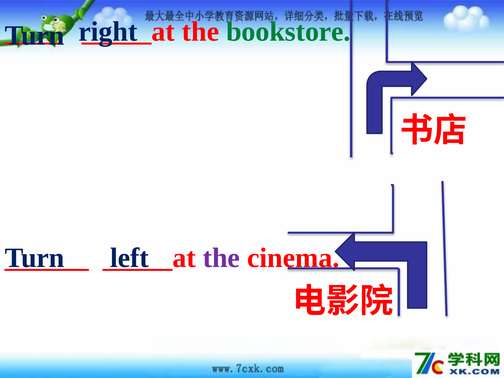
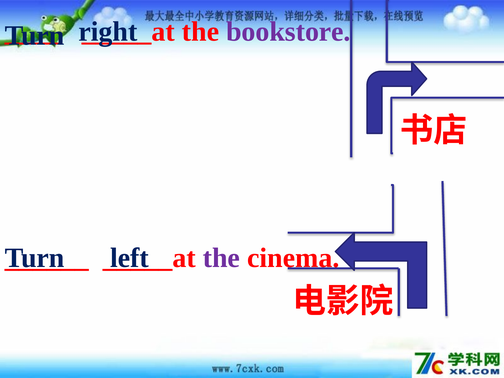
bookstore colour: green -> purple (288, 32)
